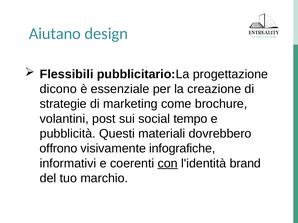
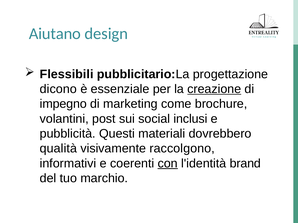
creazione underline: none -> present (214, 89)
strategie: strategie -> impegno (63, 104)
tempo: tempo -> inclusi (190, 119)
offrono: offrono -> qualità (58, 149)
infografiche: infografiche -> raccolgono (182, 149)
